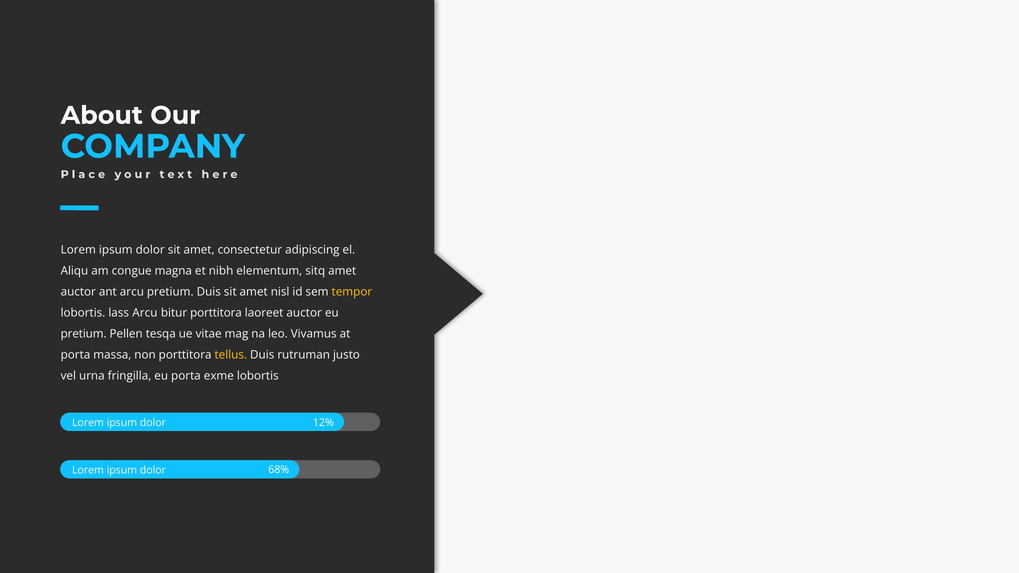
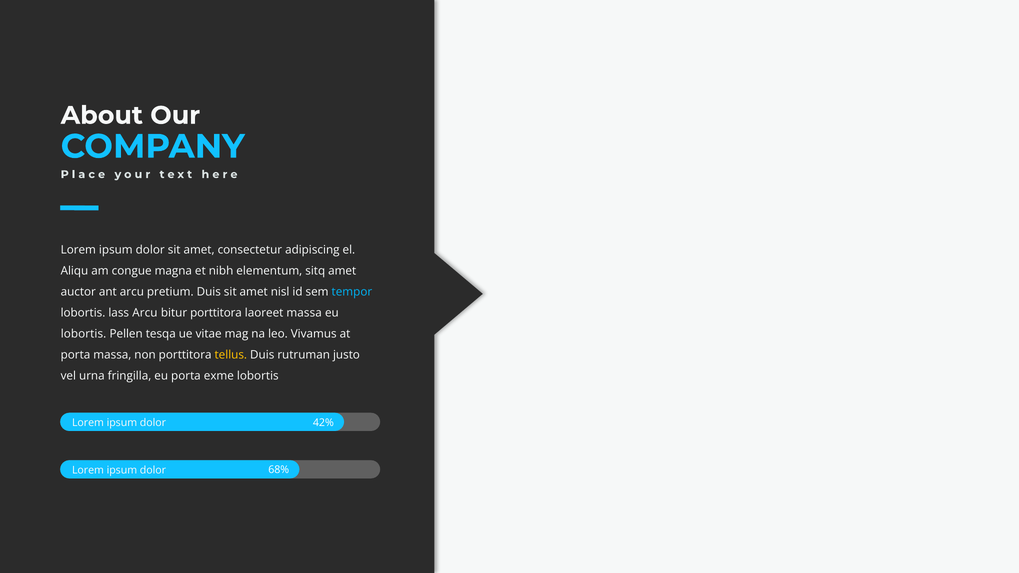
tempor colour: yellow -> light blue (352, 292)
laoreet auctor: auctor -> massa (304, 313)
pretium: pretium -> lobortis (84, 334)
12%: 12% -> 42% (323, 423)
